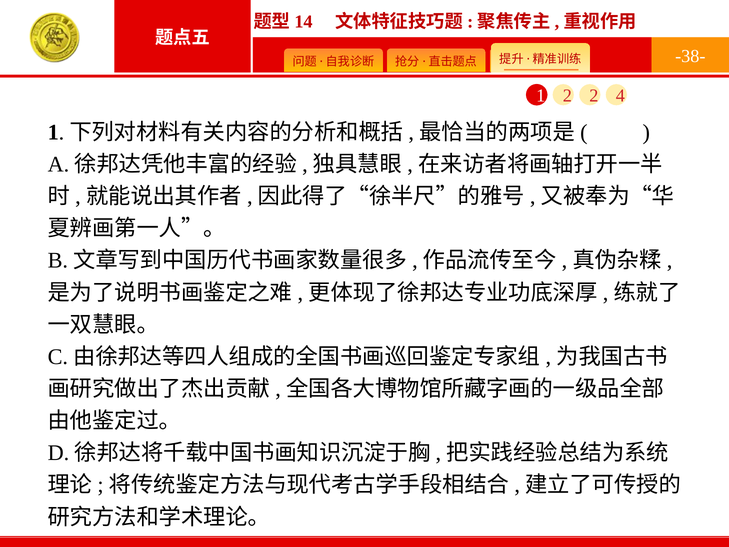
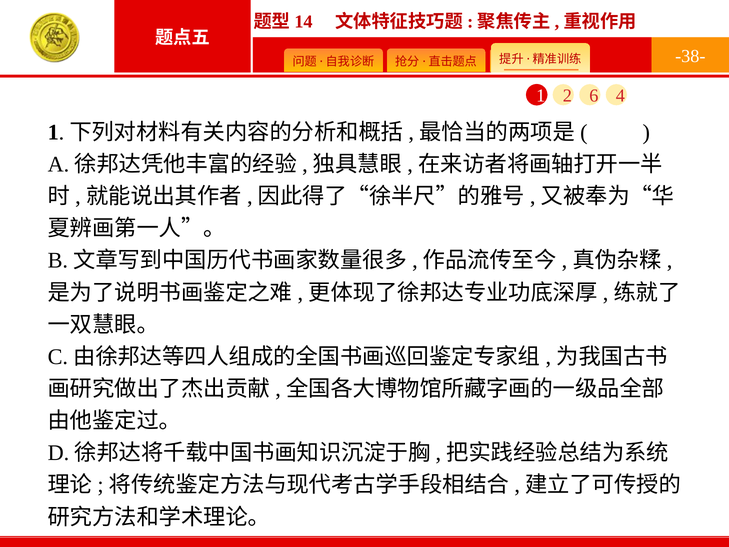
2 2: 2 -> 6 (594, 96)
